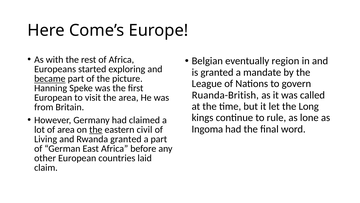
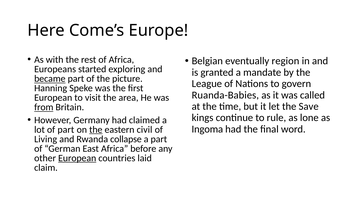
Ruanda-British: Ruanda-British -> Ruanda-Babies (225, 95)
Long: Long -> Save (309, 106)
from underline: none -> present (44, 107)
of area: area -> part (66, 129)
Rwanda granted: granted -> collapse (126, 139)
European underline: none -> present (77, 158)
